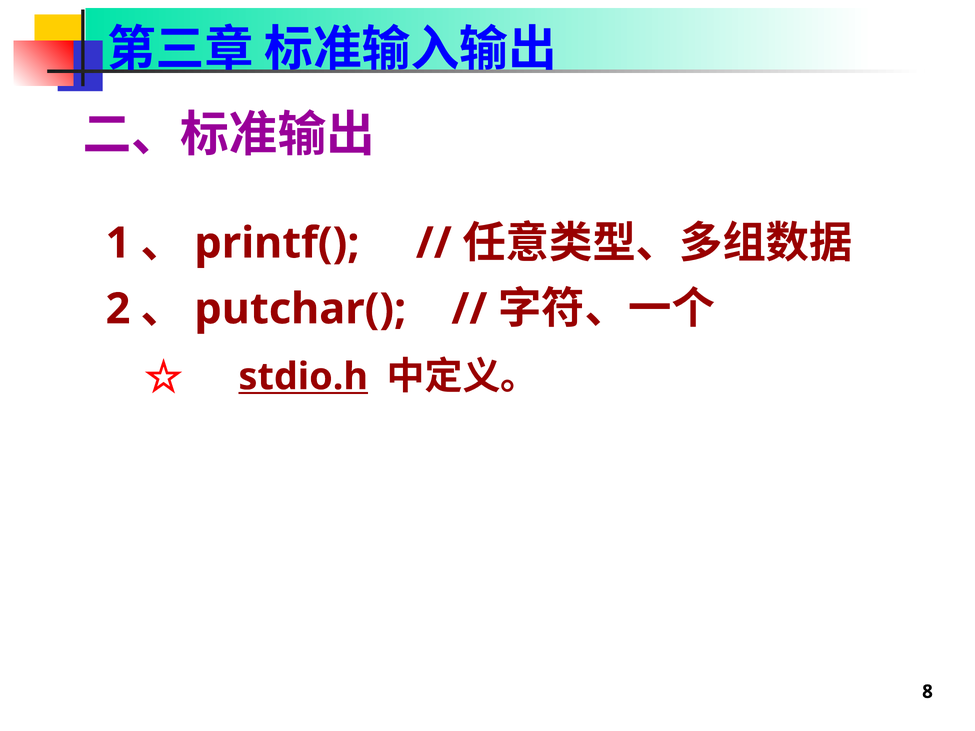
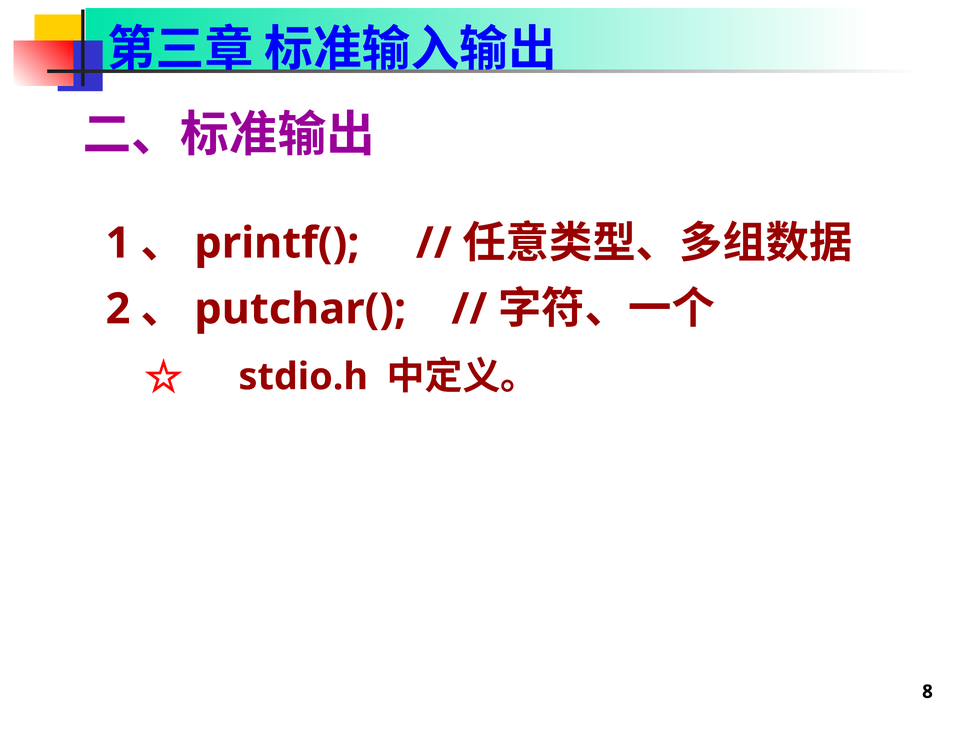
stdio.h underline: present -> none (303, 377)
